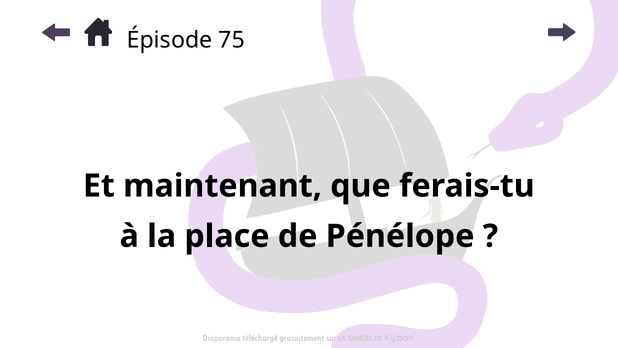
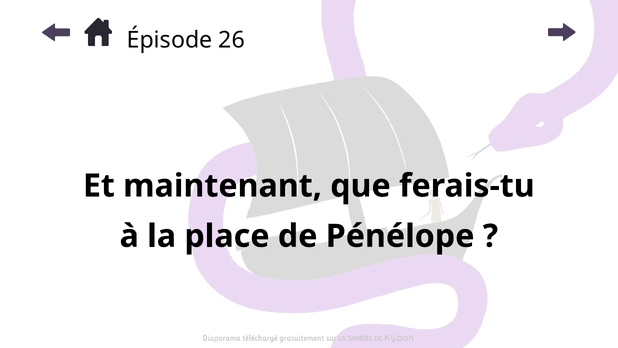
75: 75 -> 26 (232, 40)
